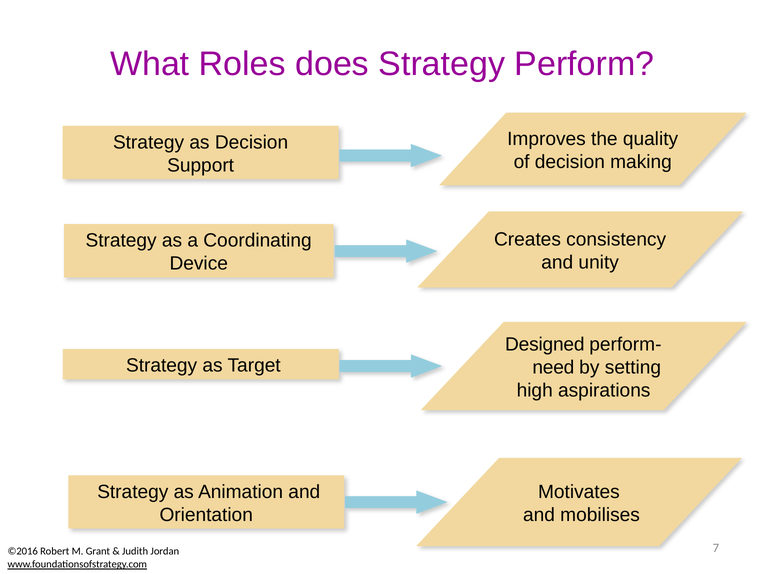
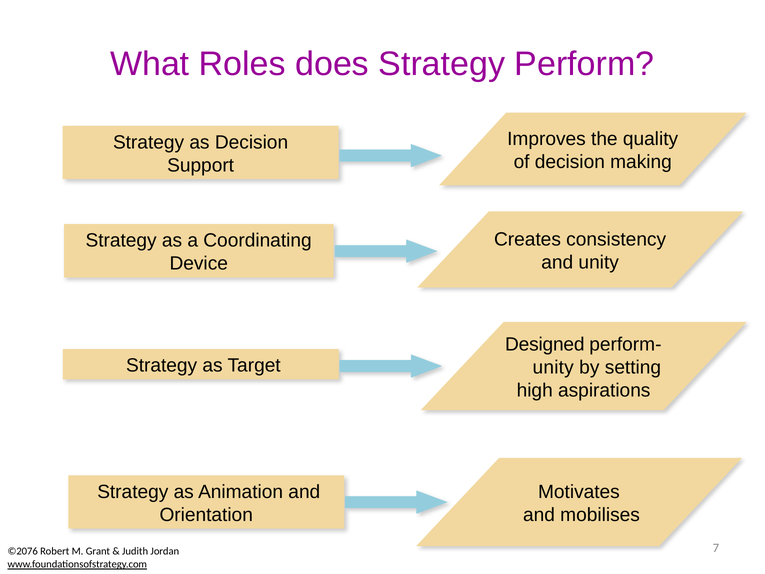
need: need -> unity (553, 367)
©2016: ©2016 -> ©2076 (23, 551)
